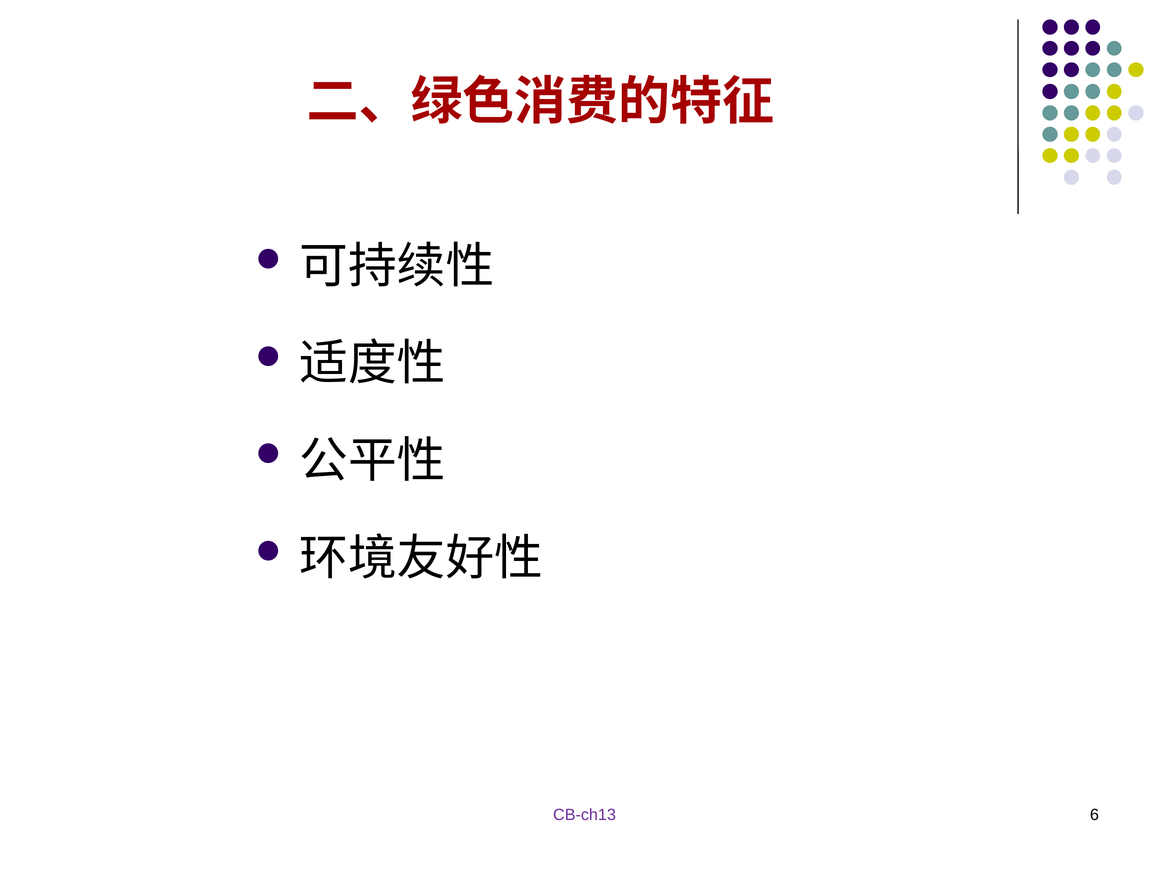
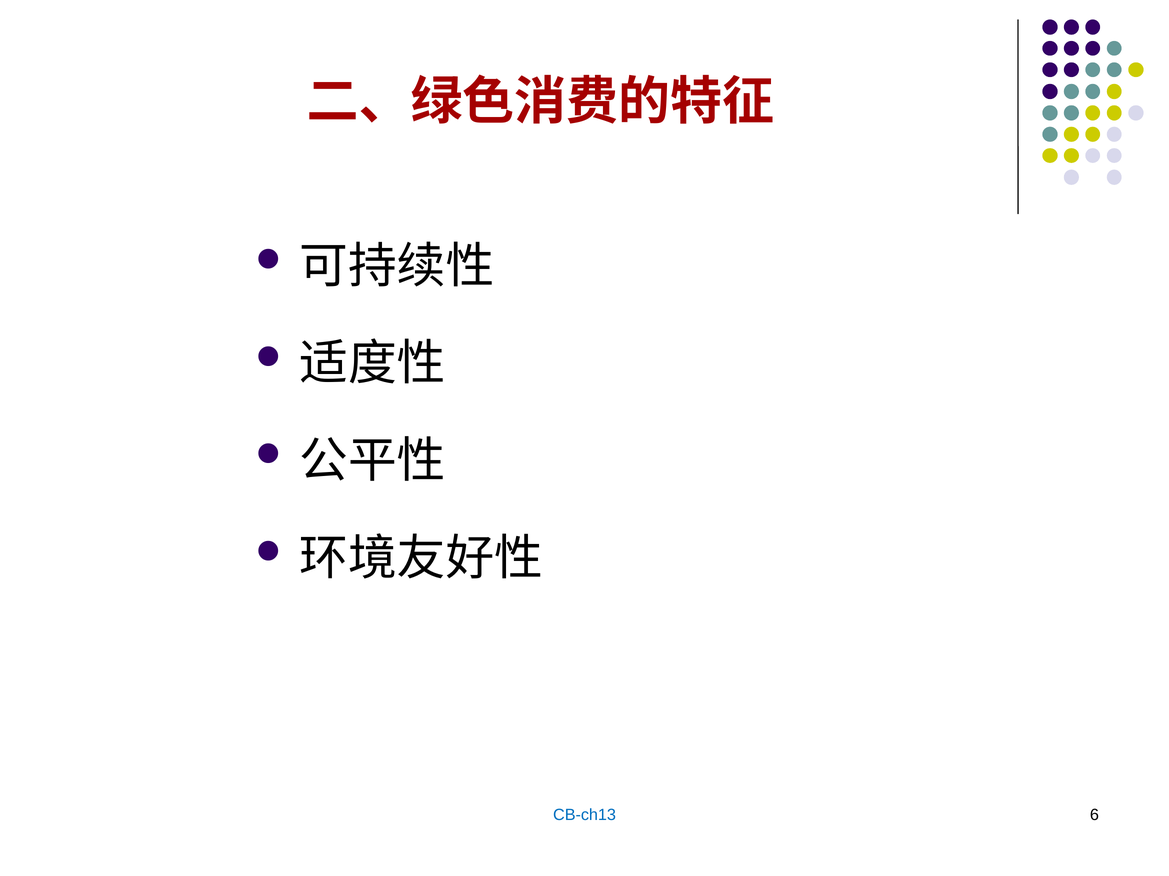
CB-ch13 colour: purple -> blue (585, 816)
